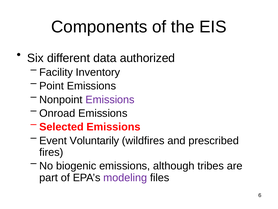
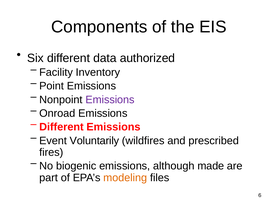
Selected: Selected -> Different (61, 127)
tribes: tribes -> made (211, 166)
modeling colour: purple -> orange (125, 177)
